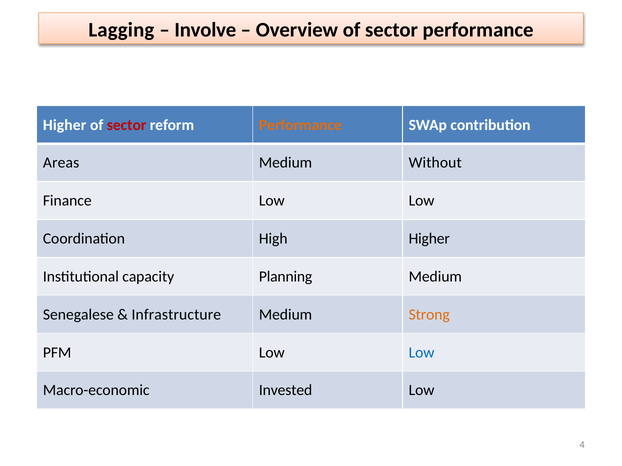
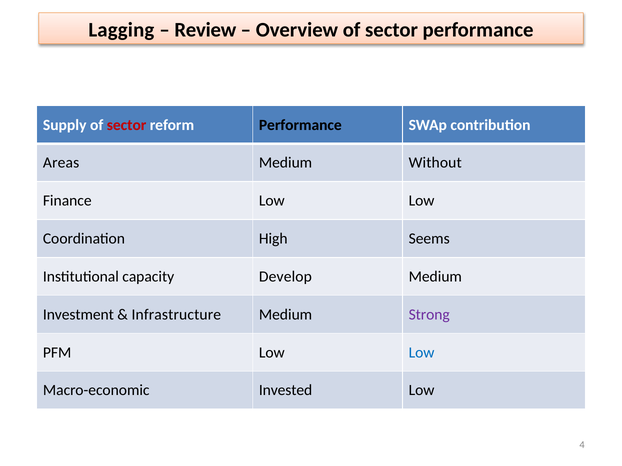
Involve: Involve -> Review (205, 30)
Higher: Higher -> Supply (65, 125)
Performance colour: orange -> black (300, 125)
High Higher: Higher -> Seems (429, 239)
Planning: Planning -> Develop (285, 277)
Senegalese: Senegalese -> Investment (78, 315)
Strong colour: orange -> purple (429, 315)
